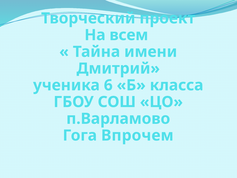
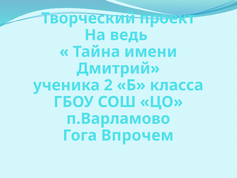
всем: всем -> ведь (129, 35)
6: 6 -> 2 (108, 85)
